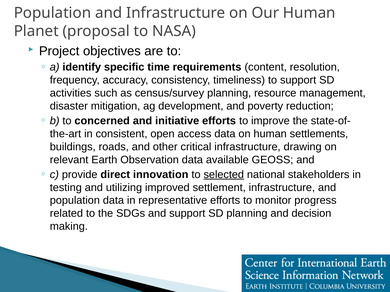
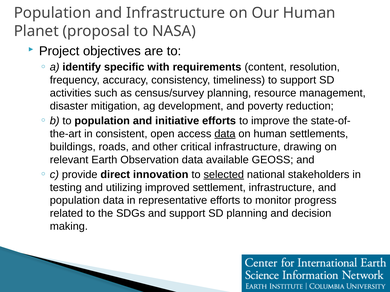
time: time -> with (158, 67)
to concerned: concerned -> population (102, 121)
data underline: none -> present (225, 134)
